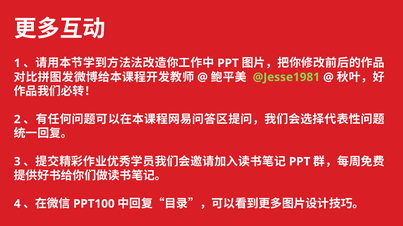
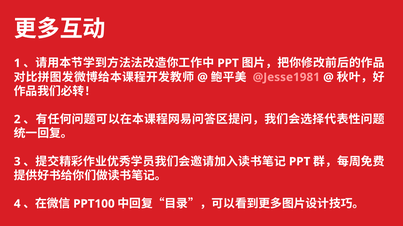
@Jesse1981 colour: light green -> pink (286, 77)
